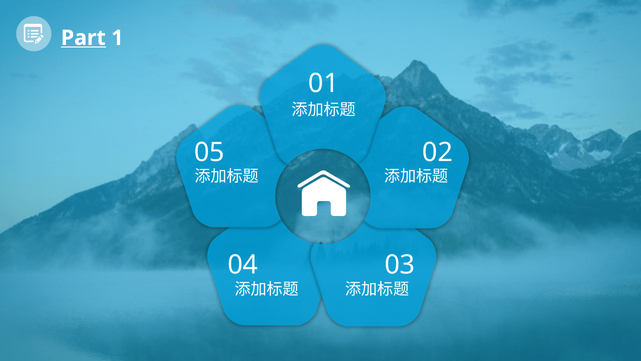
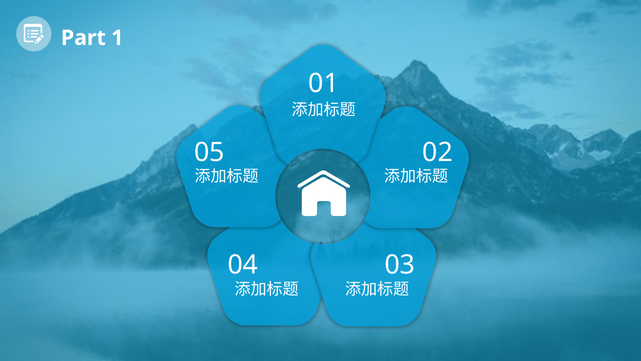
Part underline: present -> none (83, 38)
